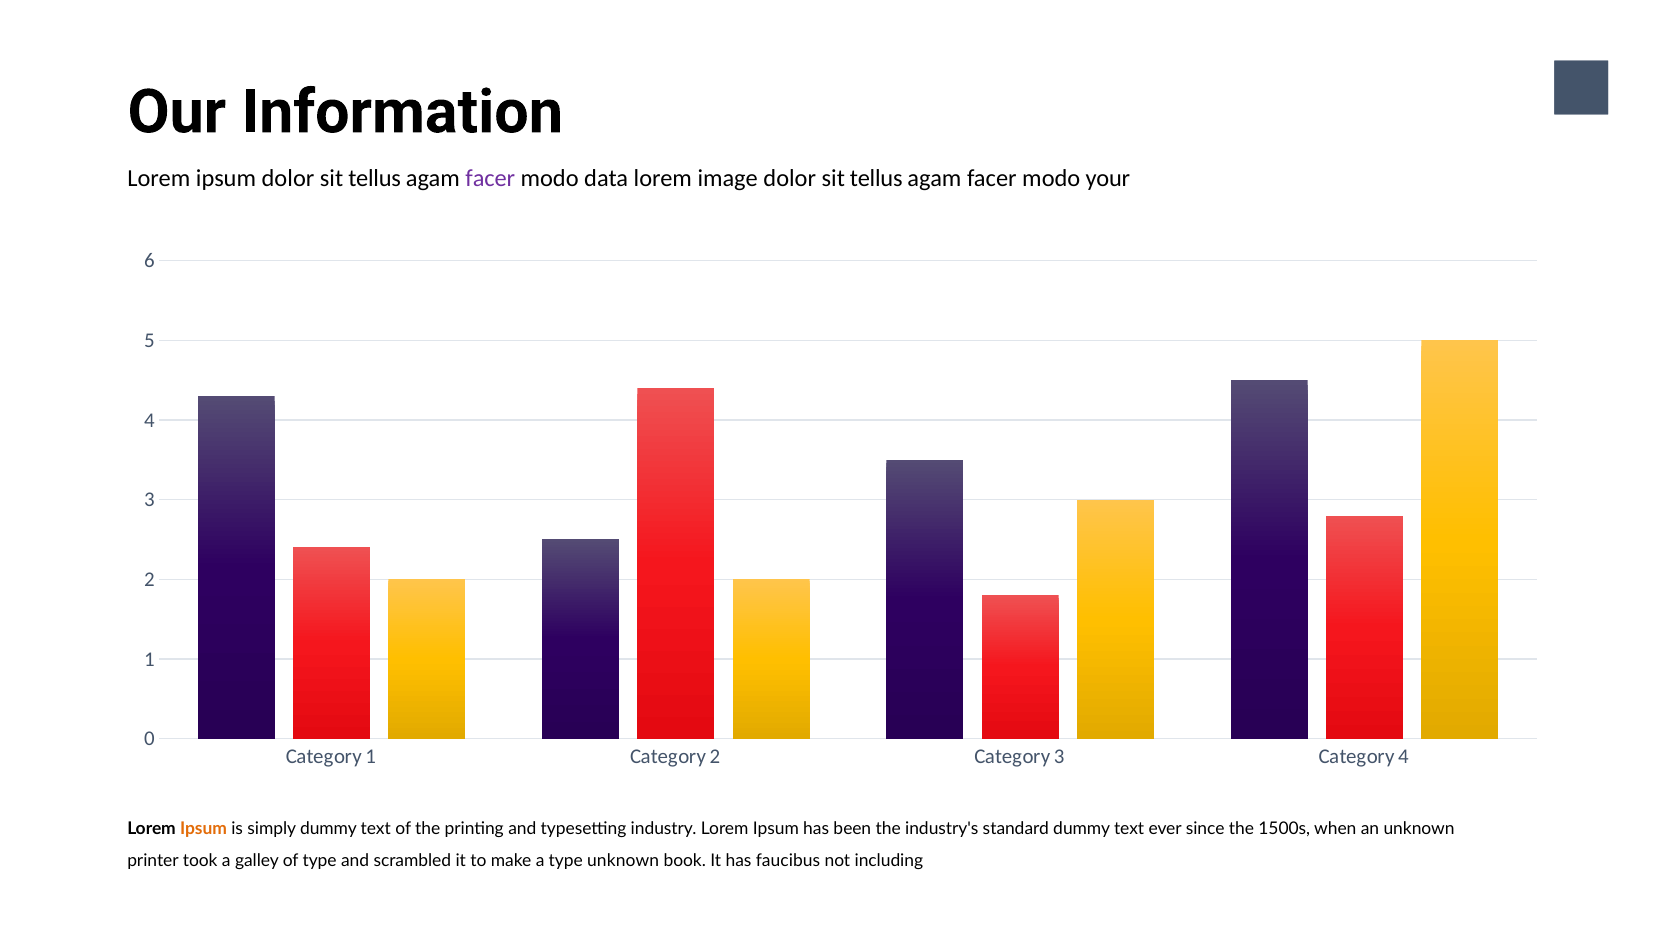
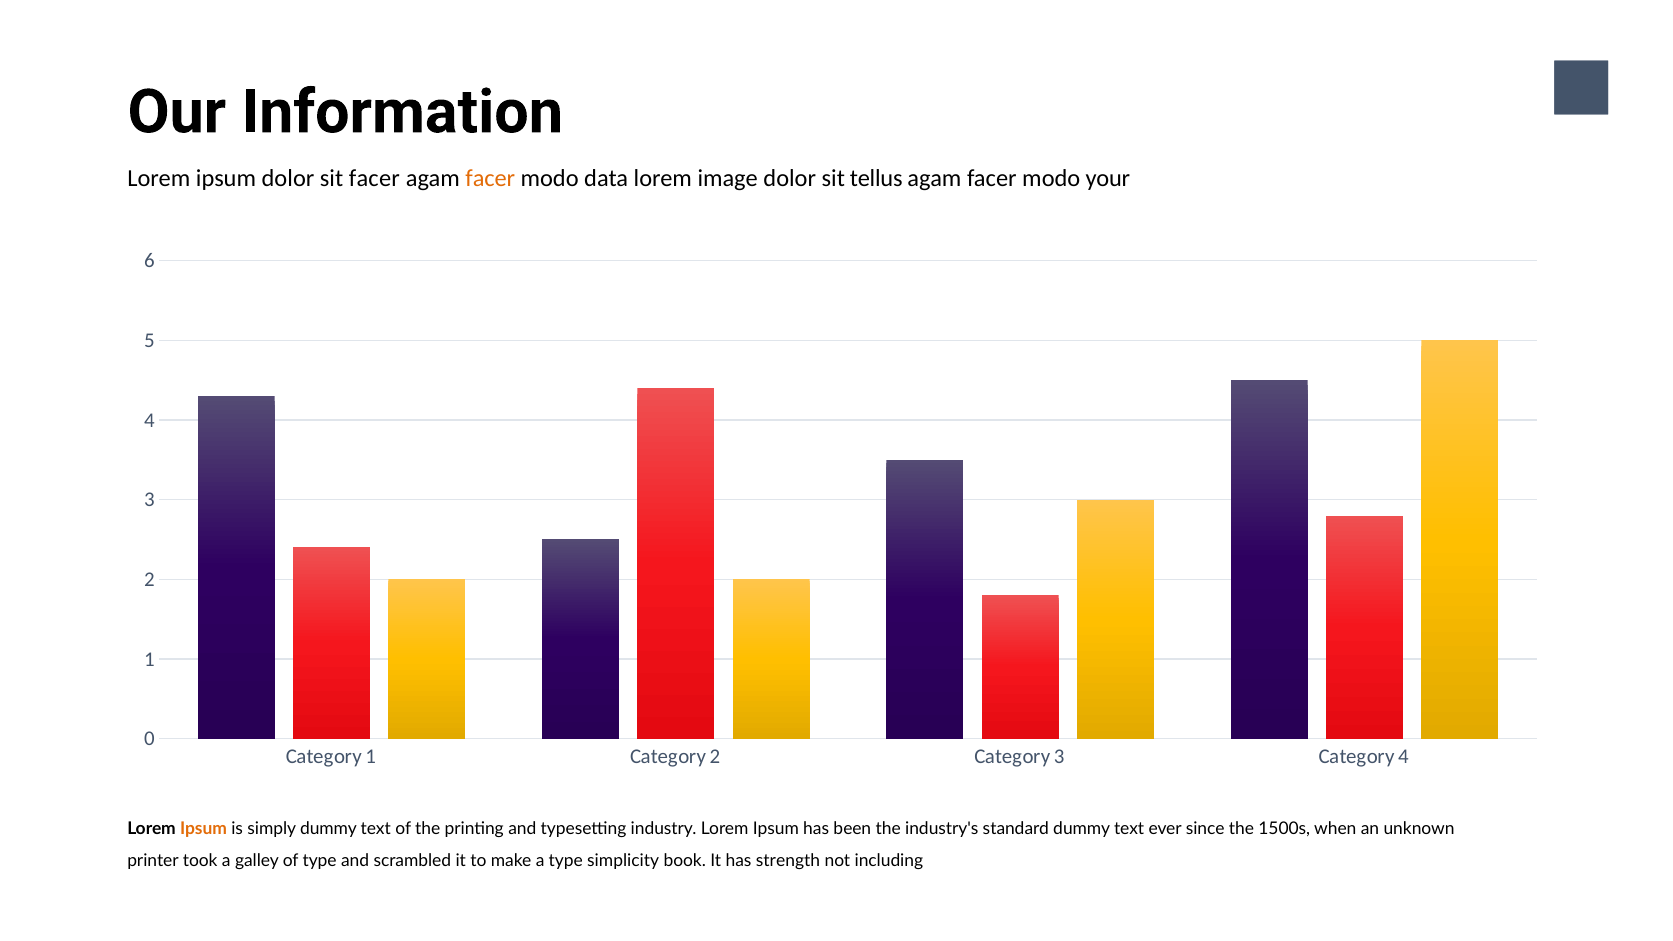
ipsum dolor sit tellus: tellus -> facer (374, 178)
facer colour: purple -> orange (490, 178)
type unknown: unknown -> simplicity (623, 861)
faucibus: faucibus -> strength (788, 861)
